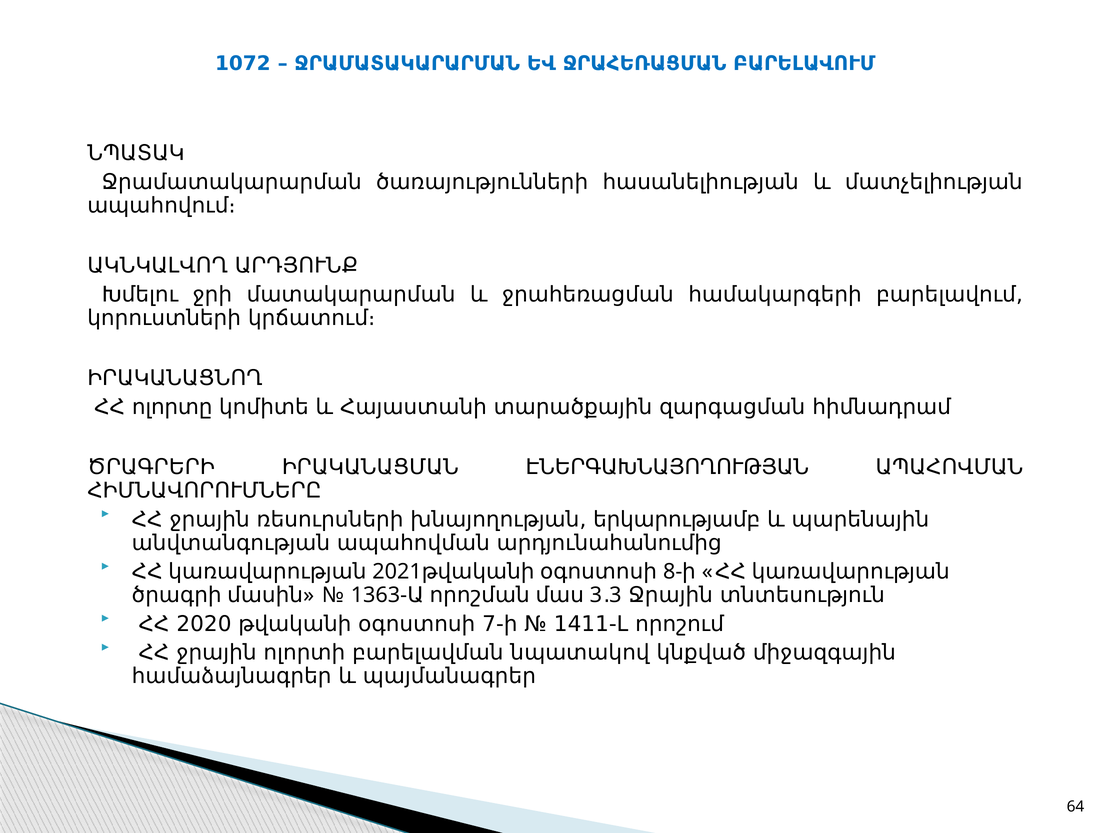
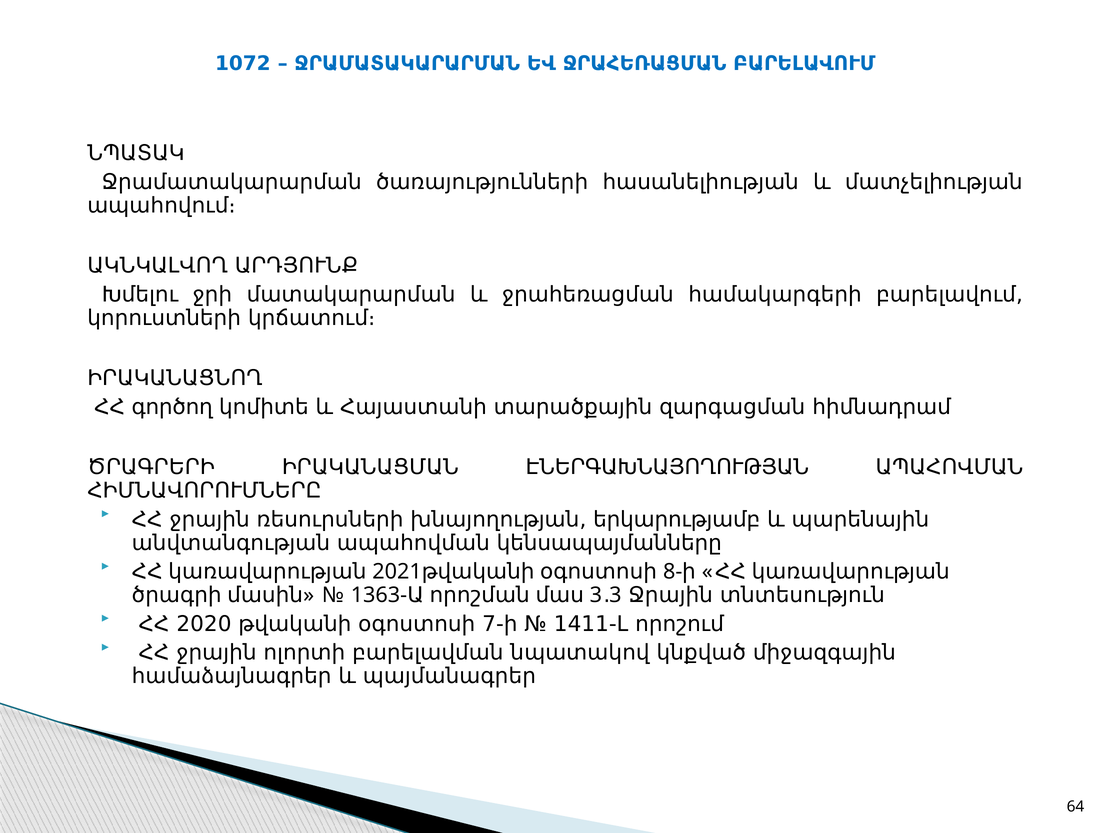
ոլորտը: ոլորտը -> գործող (172, 407)
արդյունահանումից: արդյունահանումից -> կենսապայմանները (609, 543)
